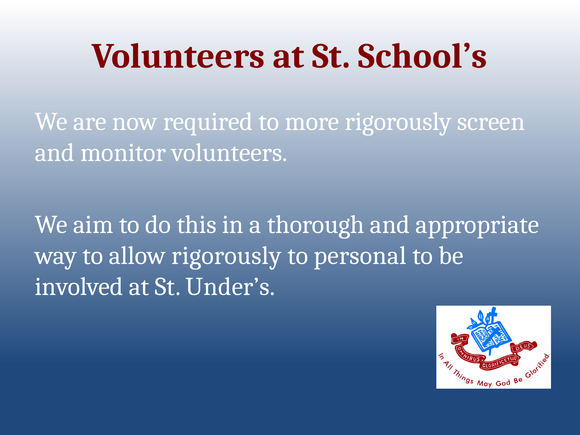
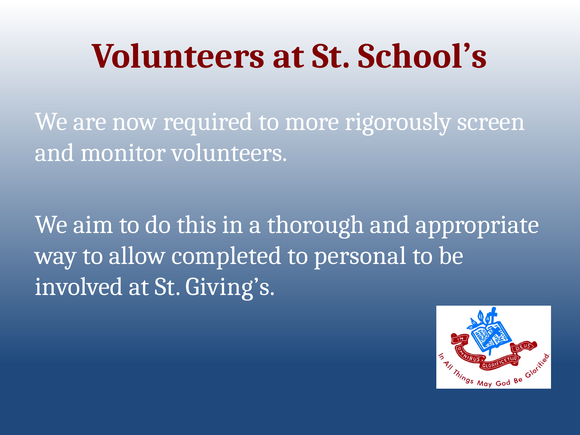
allow rigorously: rigorously -> completed (227, 256)
Under’s: Under’s -> Giving’s (230, 287)
